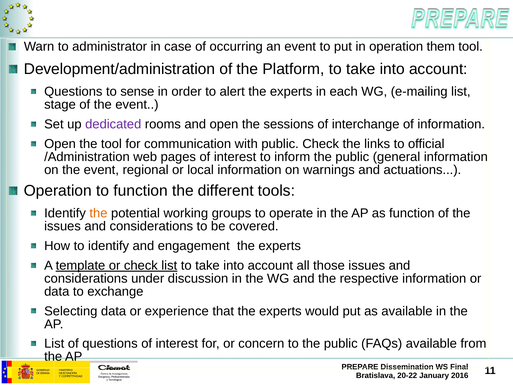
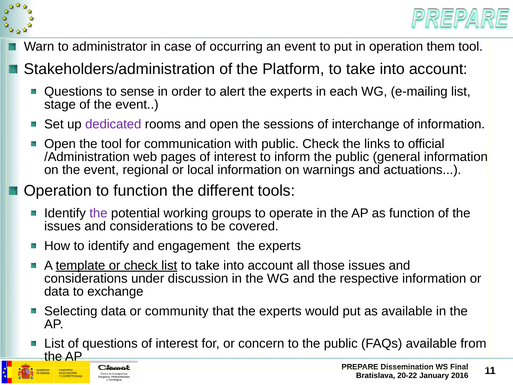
Development/administration: Development/administration -> Stakeholders/administration (120, 69)
the colour: orange -> purple (98, 213)
experience: experience -> community (177, 311)
